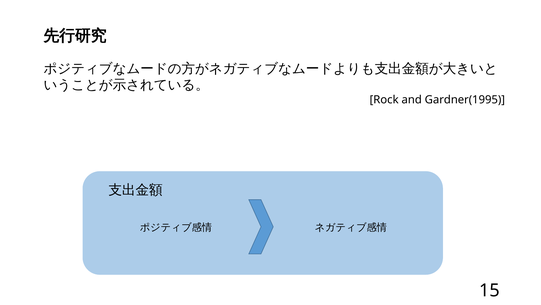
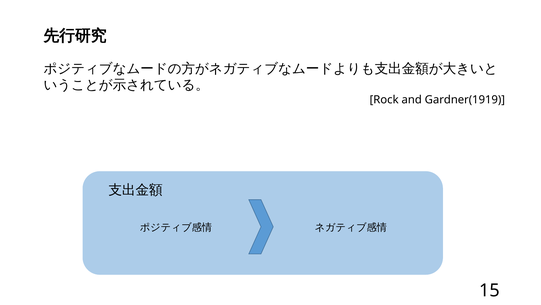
Gardner(1995: Gardner(1995 -> Gardner(1919 (465, 99)
